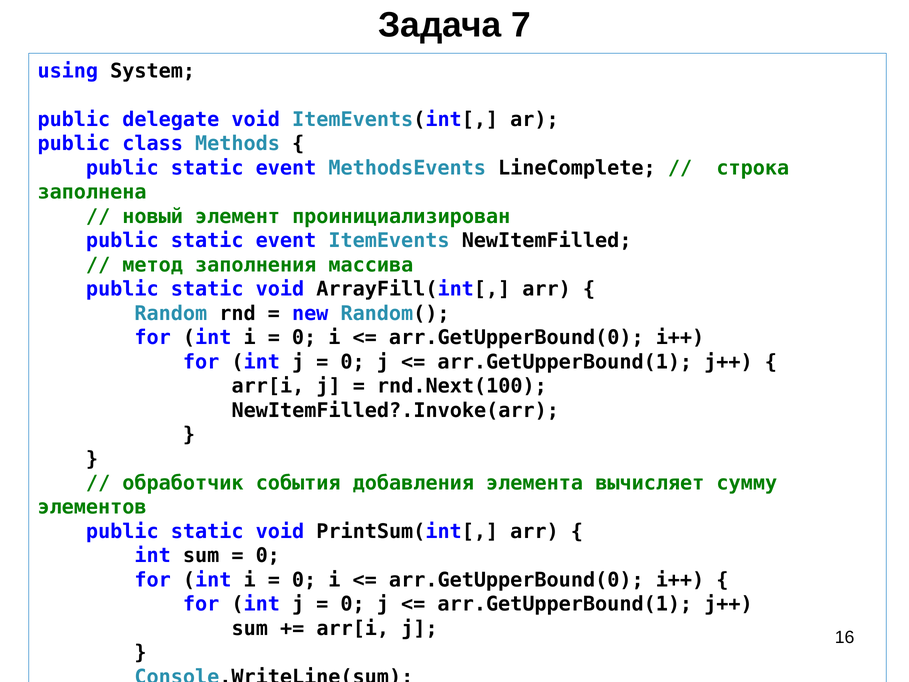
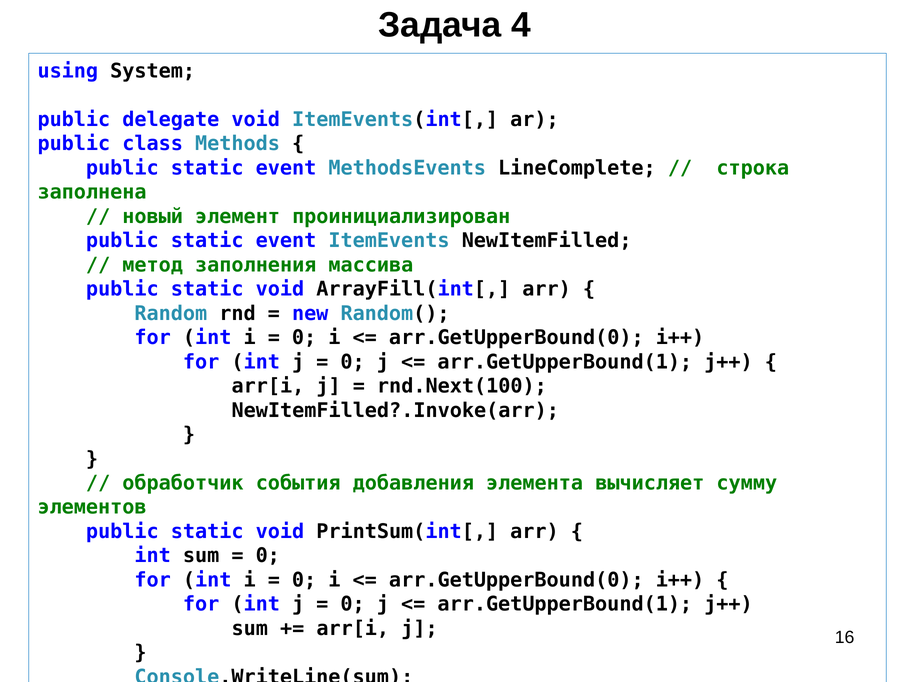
7: 7 -> 4 (521, 25)
